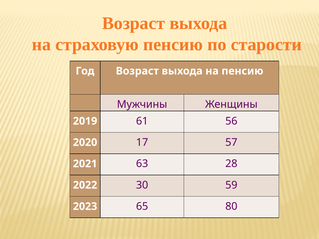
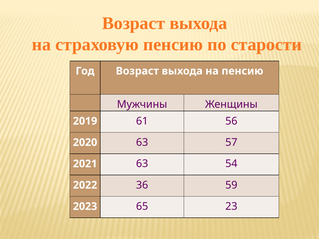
2020 17: 17 -> 63 (142, 143)
28: 28 -> 54 (231, 164)
30: 30 -> 36 (142, 185)
80: 80 -> 23 (231, 207)
